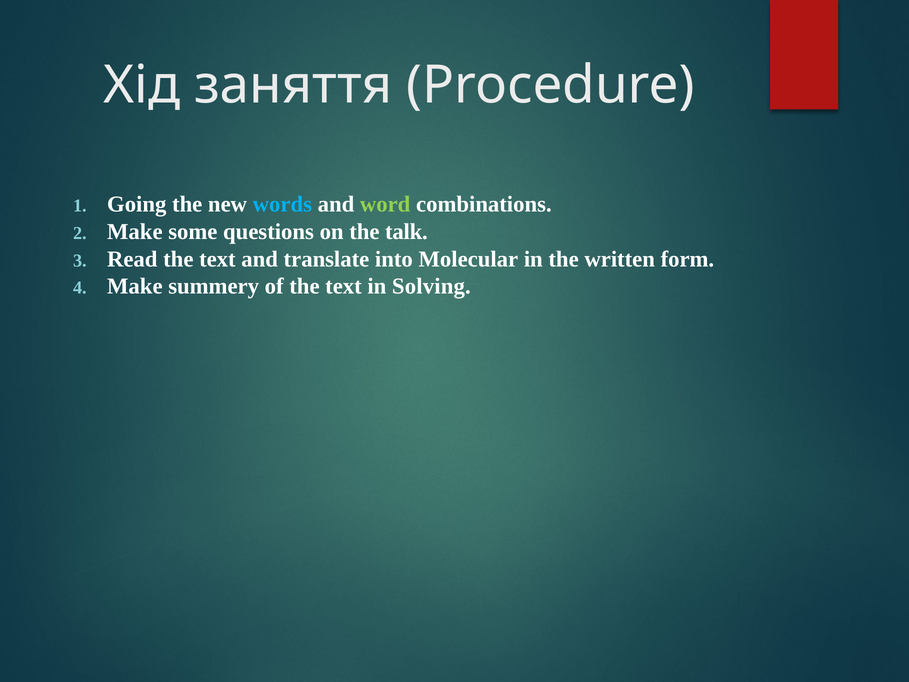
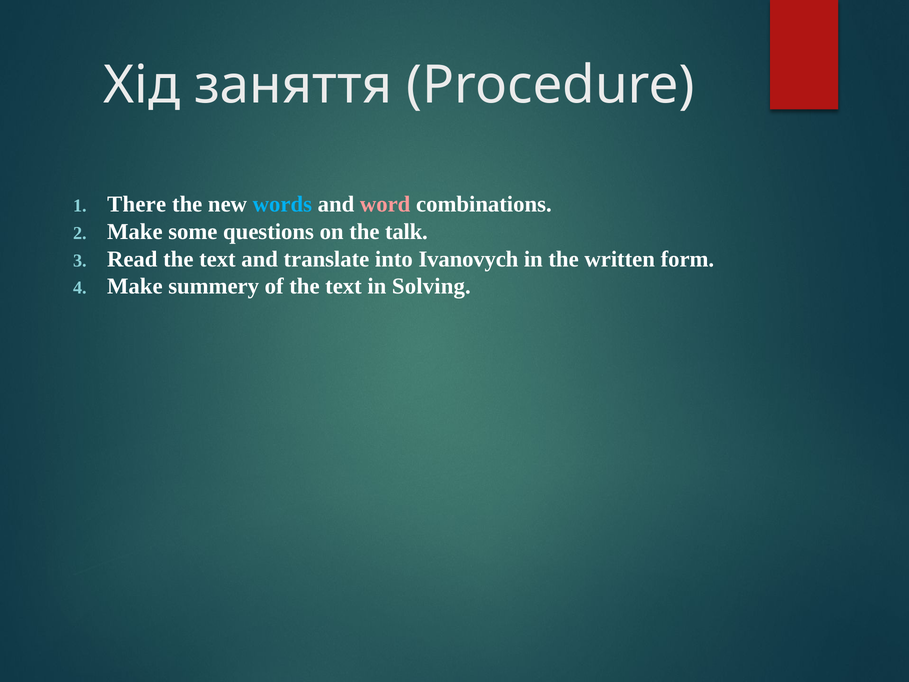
Going: Going -> There (137, 204)
word colour: light green -> pink (385, 204)
Molecular: Molecular -> Ivanovych (468, 259)
